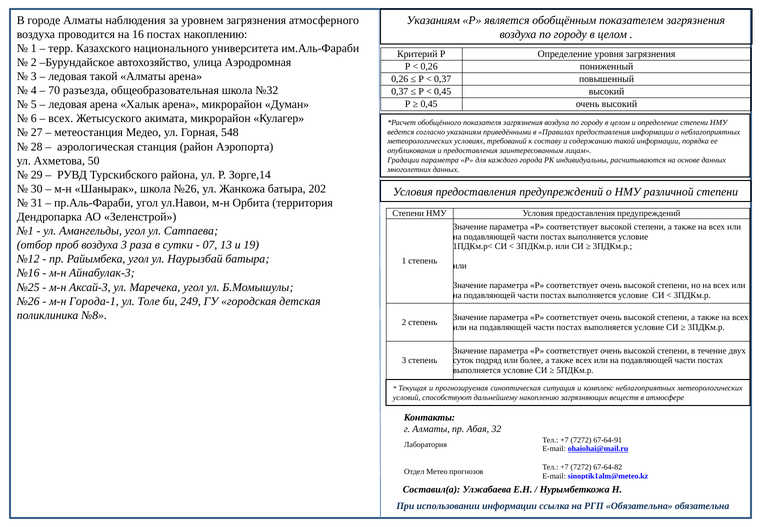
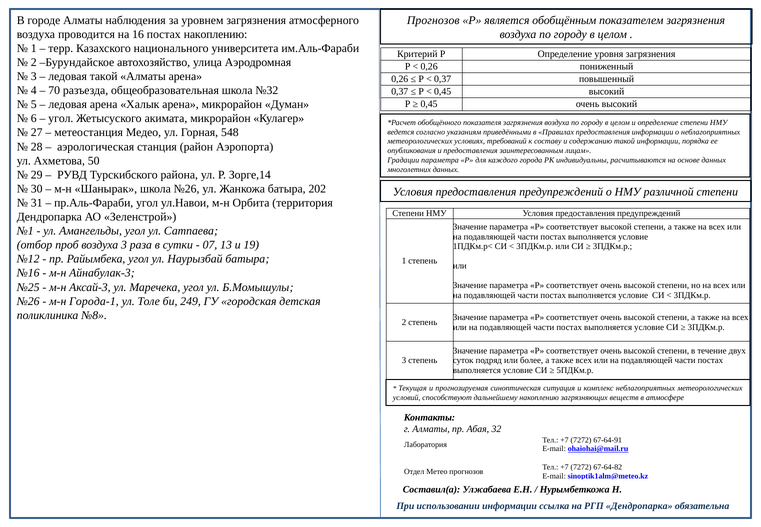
Указаниям: Указаниям -> Прогнозов (433, 20)
всех: всех -> угол (61, 119)
РГП Обязательна: Обязательна -> Дендропарка (639, 506)
